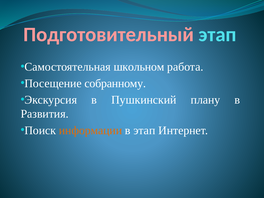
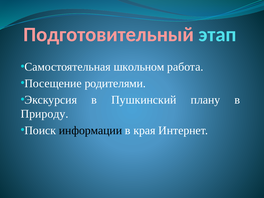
собранному: собранному -> родителями (115, 83)
Развития: Развития -> Природу (45, 114)
информации colour: orange -> black (91, 130)
в этап: этап -> края (144, 130)
